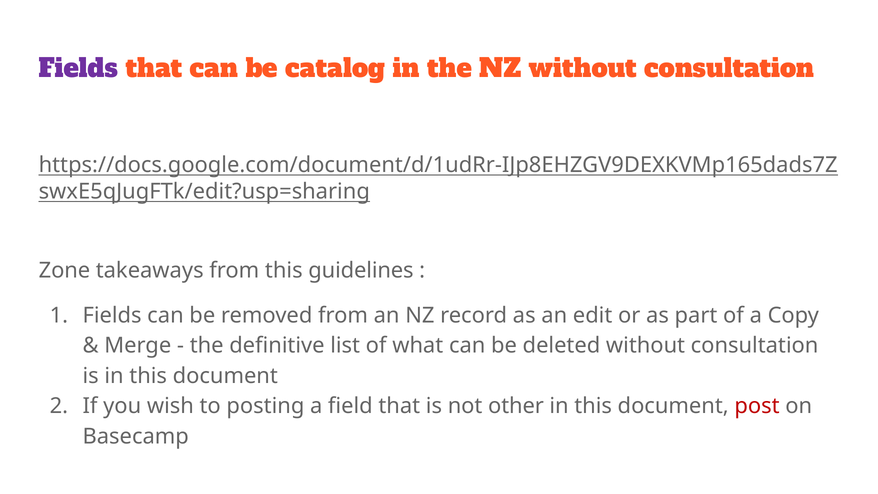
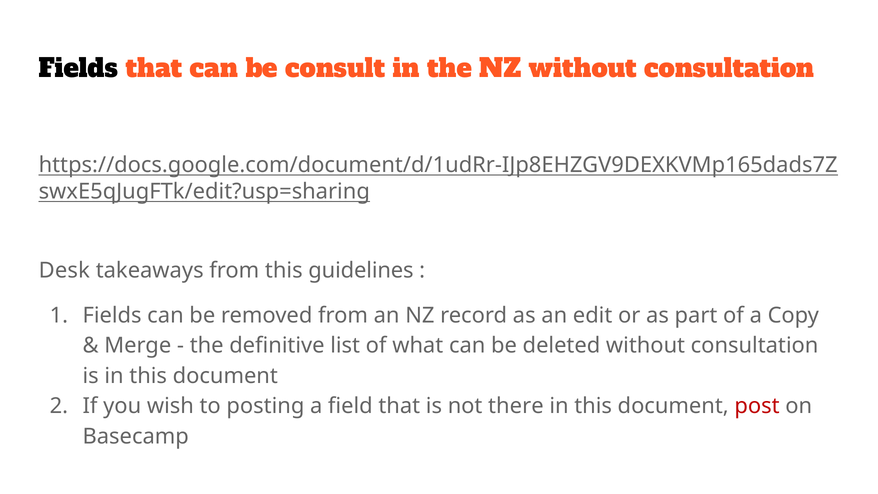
Fields colour: purple -> black (78, 69)
catalog: catalog -> consult (335, 69)
Zone: Zone -> Desk (64, 270)
other: other -> there (516, 406)
